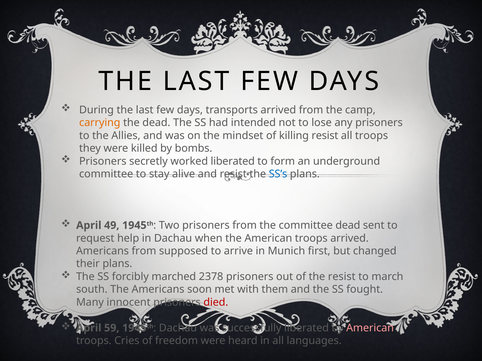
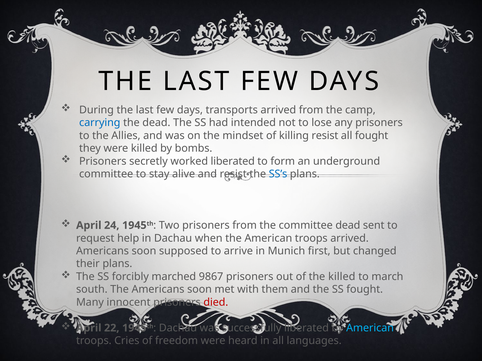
carrying colour: orange -> blue (100, 123)
all troops: troops -> fought (372, 136)
49: 49 -> 24 (112, 226)
from: from -> soon (144, 251)
2378: 2378 -> 9867 (211, 277)
the resist: resist -> killed (342, 277)
59: 59 -> 22 (112, 328)
American colour: pink -> light blue (370, 328)
